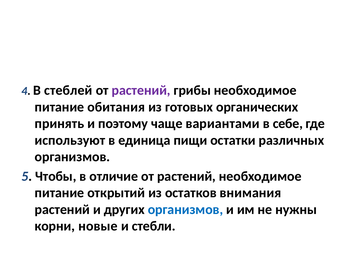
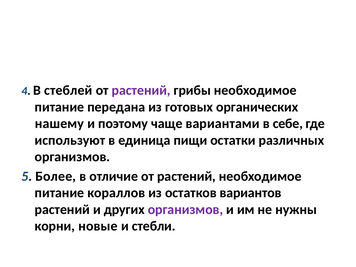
обитания: обитания -> передана (116, 107)
принять: принять -> нашему (59, 124)
Чтобы: Чтобы -> Более (56, 176)
открытий: открытий -> кораллов (116, 193)
внимания: внимания -> вариантов (251, 193)
организмов colour: blue -> purple (185, 210)
